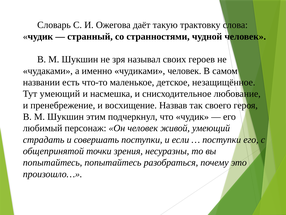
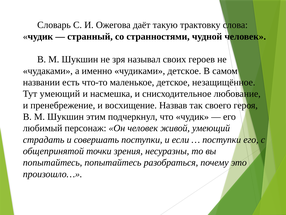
чудиками человек: человек -> детское (184, 71)
